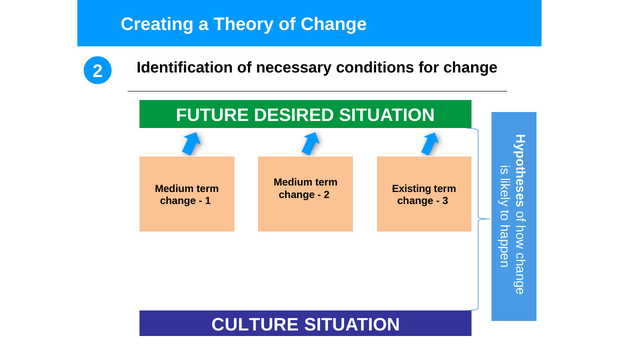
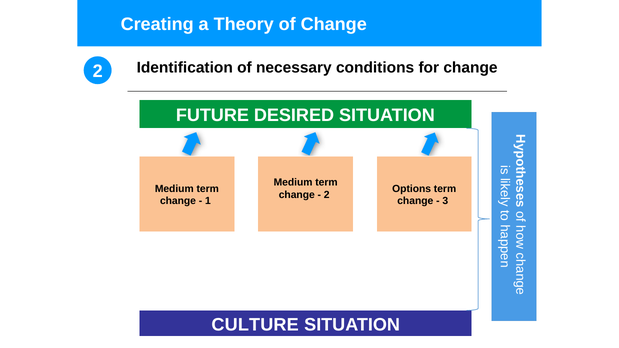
Existing: Existing -> Options (412, 189)
